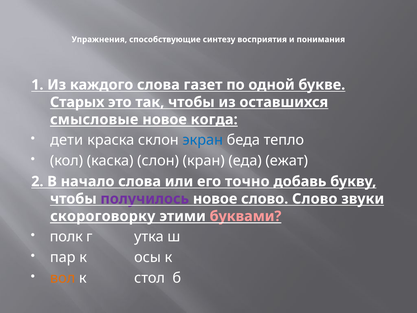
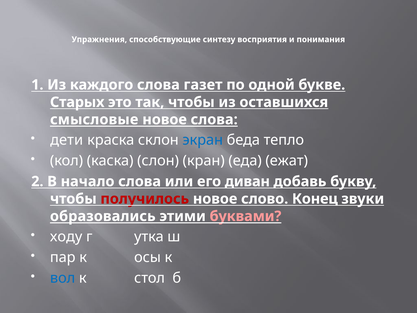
новое когда: когда -> слова (214, 119)
точно: точно -> диван (247, 181)
получилось colour: purple -> red (145, 199)
слово Слово: Слово -> Конец (315, 199)
скороговорку: скороговорку -> образовались (103, 216)
полк: полк -> ходу (66, 237)
вол colour: orange -> blue (63, 278)
